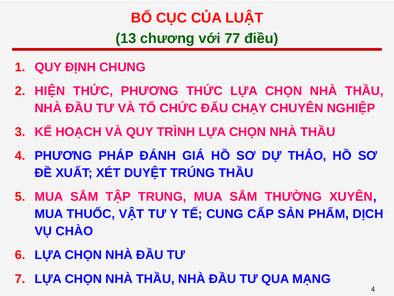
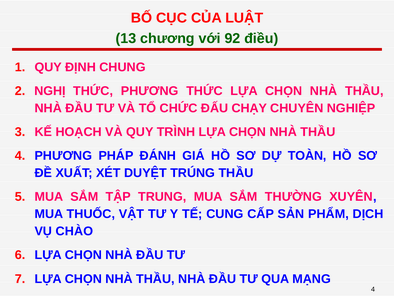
77: 77 -> 92 (232, 38)
HIỆN: HIỆN -> NGHỊ (50, 91)
THẢO: THẢO -> TOÀN (307, 155)
